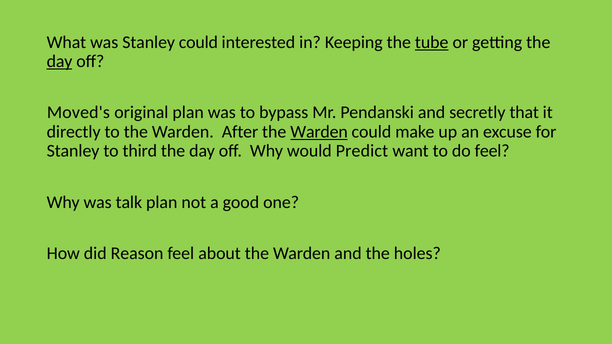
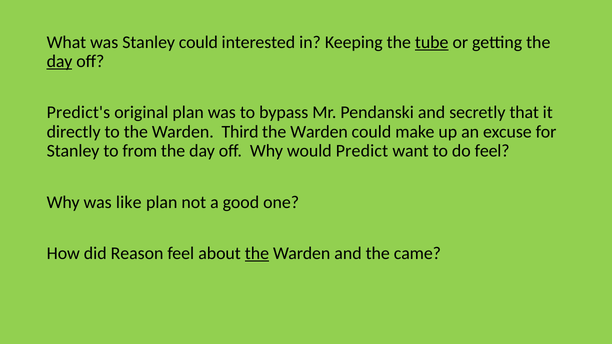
Moved's: Moved's -> Predict's (78, 113)
After: After -> Third (240, 132)
Warden underline: present -> none (319, 132)
third: third -> from (140, 151)
talk: talk -> like (129, 202)
the underline: none -> present (257, 254)
holes: holes -> came (417, 254)
